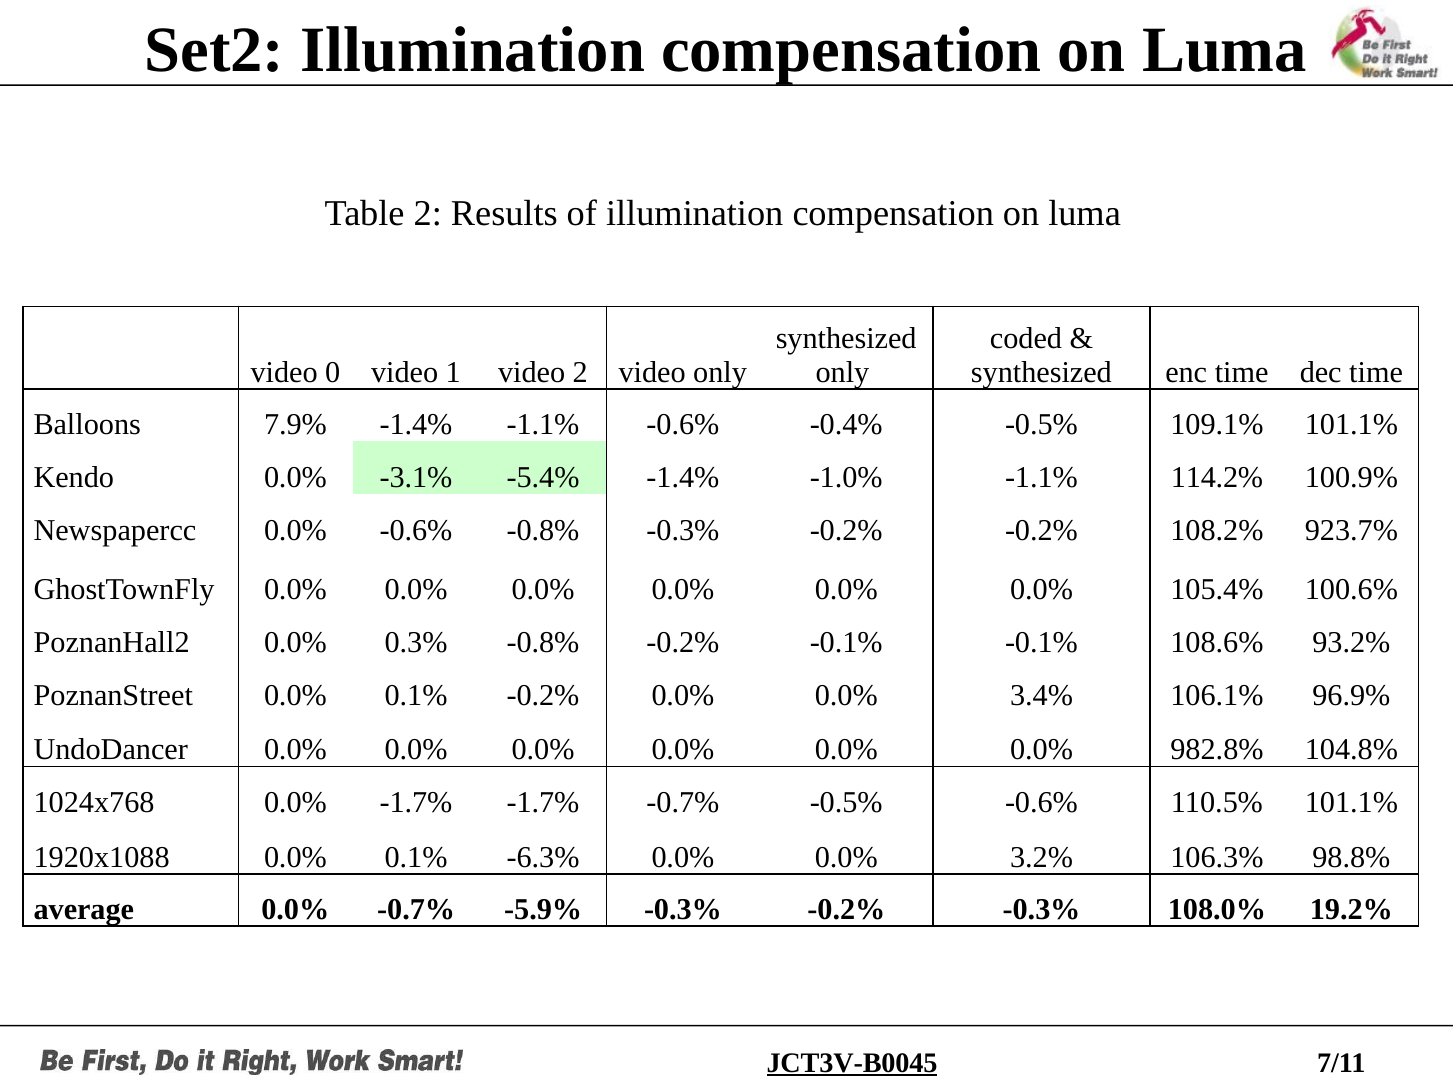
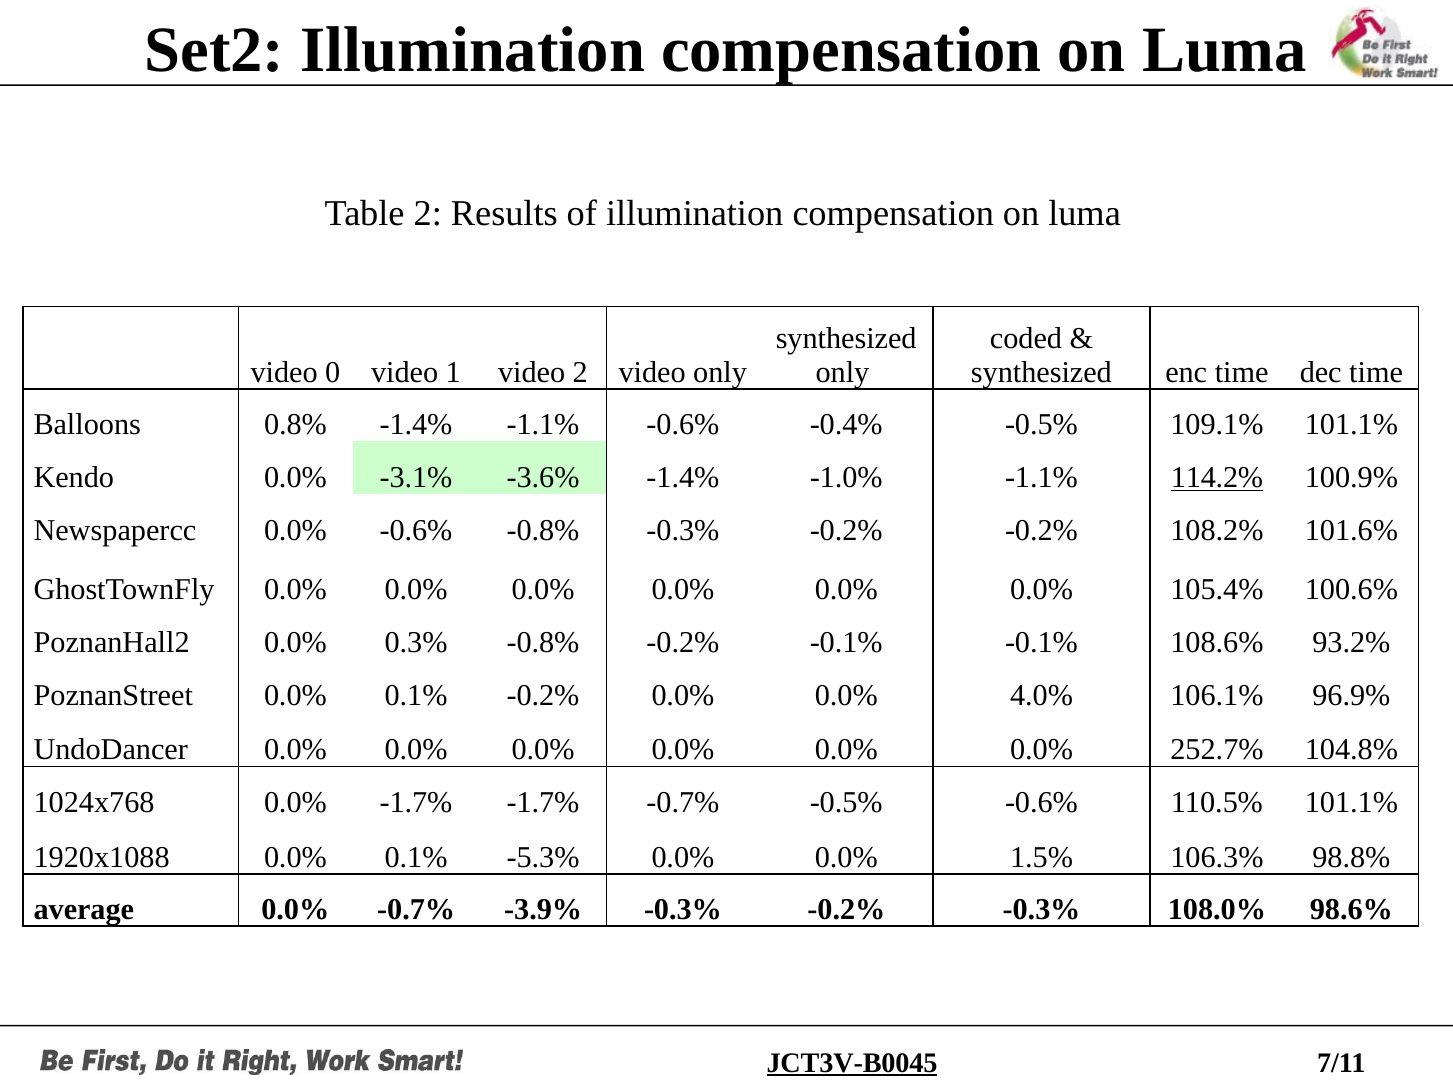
7.9%: 7.9% -> 0.8% (295, 425)
-5.4%: -5.4% -> -3.6% (543, 477)
114.2% underline: none -> present (1217, 477)
923.7%: 923.7% -> 101.6% (1351, 530)
3.4%: 3.4% -> 4.0% (1042, 695)
982.8%: 982.8% -> 252.7% (1217, 750)
-6.3%: -6.3% -> -5.3% (543, 857)
3.2%: 3.2% -> 1.5% (1042, 857)
-5.9%: -5.9% -> -3.9% (543, 910)
19.2%: 19.2% -> 98.6% (1351, 910)
